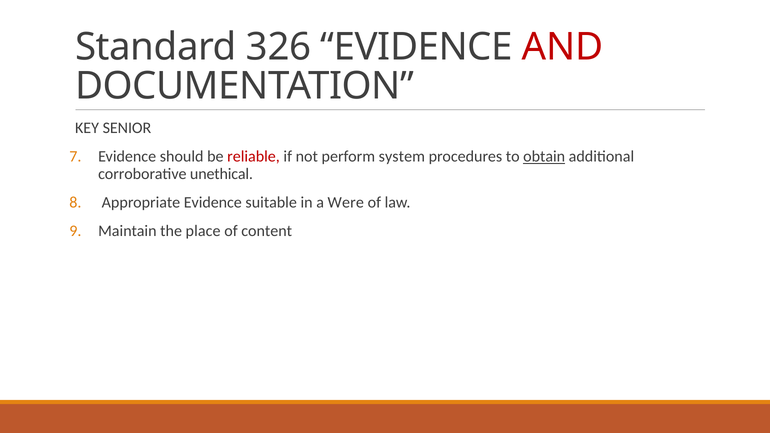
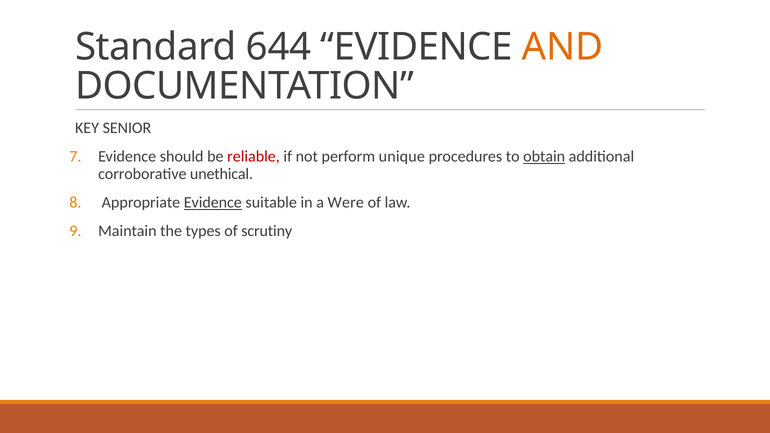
326: 326 -> 644 (279, 47)
AND colour: red -> orange (563, 47)
system: system -> unique (402, 157)
Evidence underline: none -> present (213, 202)
place: place -> types (203, 231)
content: content -> scrutiny (267, 231)
